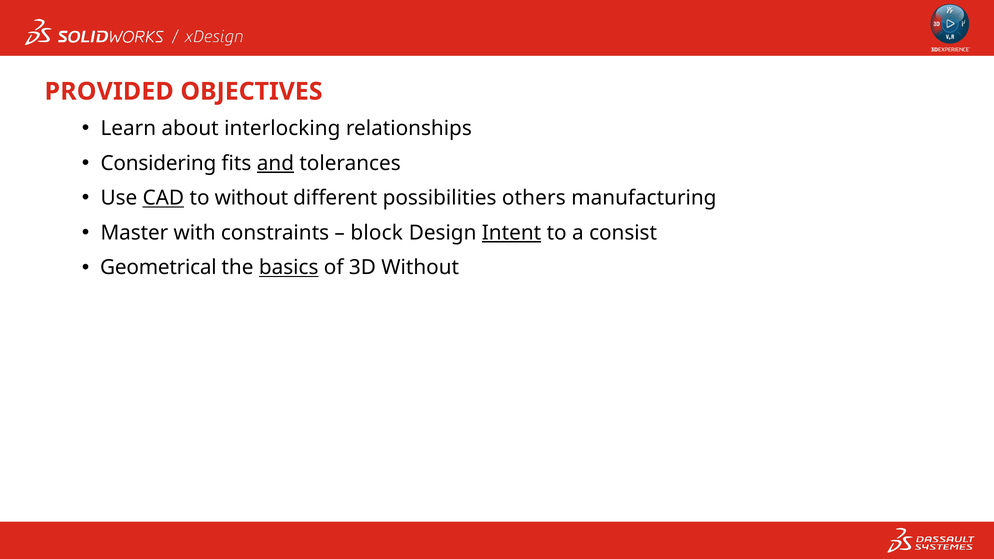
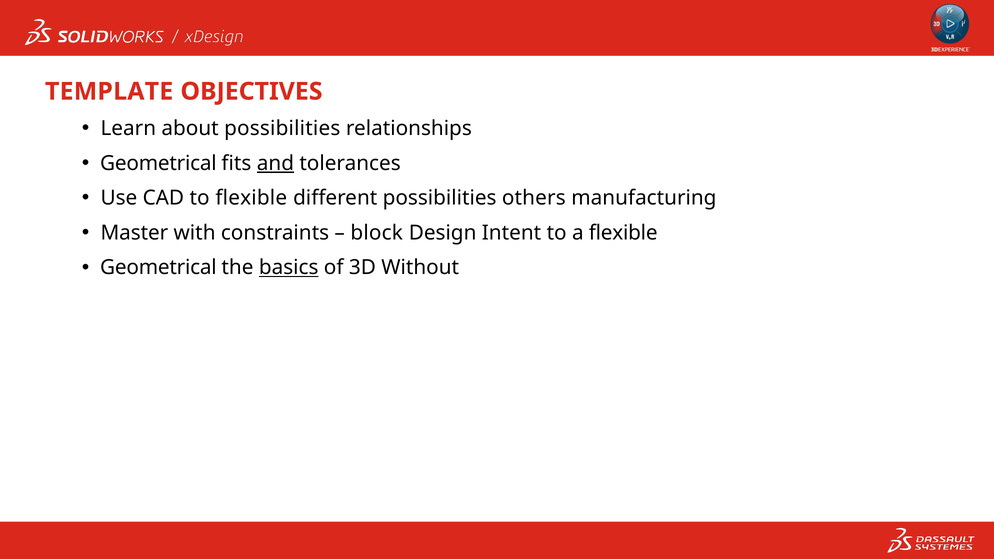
PROVIDED: PROVIDED -> TEMPLATE (109, 91)
about interlocking: interlocking -> possibilities (282, 128)
Considering: Considering -> Geometrical (158, 163)
CAD underline: present -> none (163, 198)
to without: without -> flexible (251, 198)
Intent underline: present -> none (512, 233)
a consist: consist -> flexible (623, 233)
